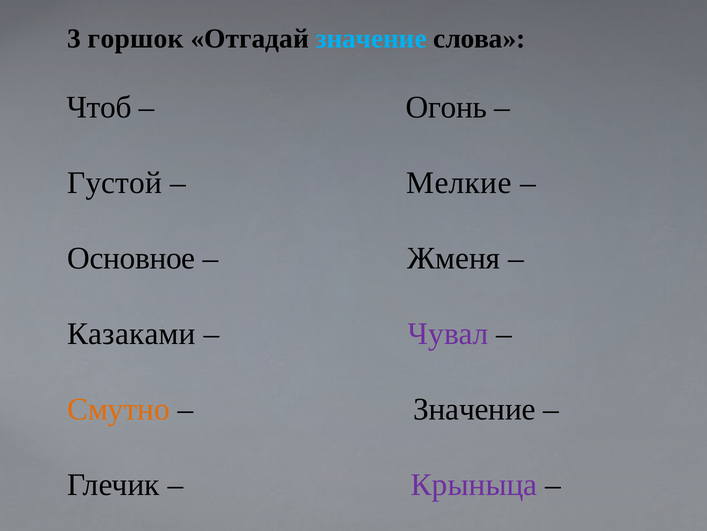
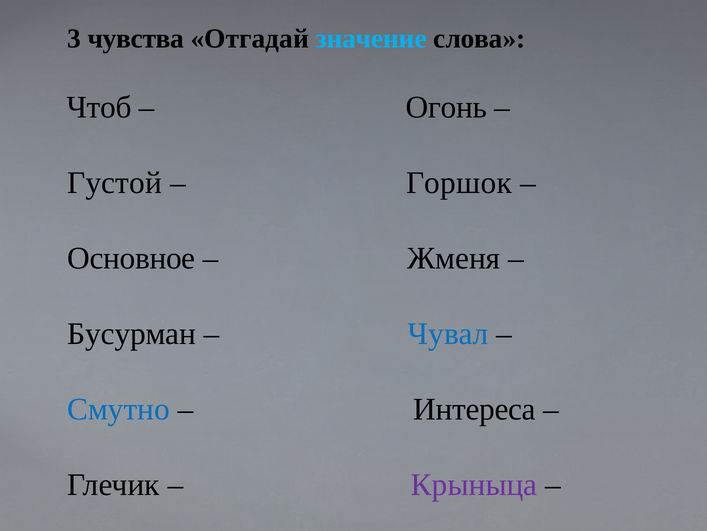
горшок: горшок -> чувства (136, 38)
Мелкие: Мелкие -> Горшок (459, 183)
Казаками: Казаками -> Бусурман (132, 333)
Чувал colour: purple -> blue (448, 333)
Смутно colour: orange -> blue (119, 409)
Значение: Значение -> Интереса (475, 409)
